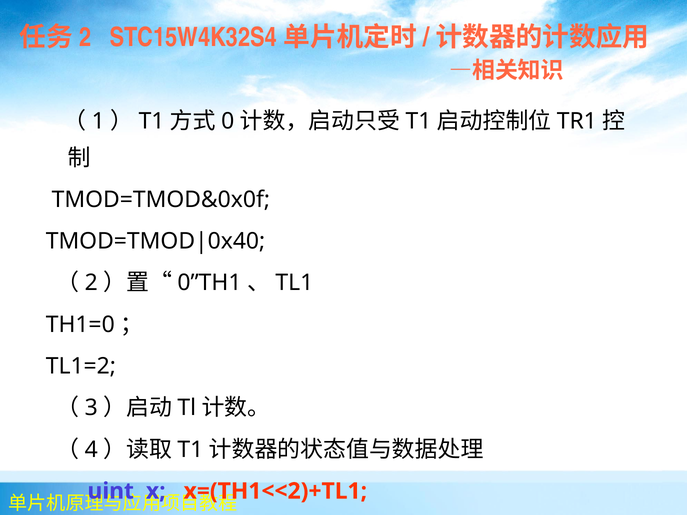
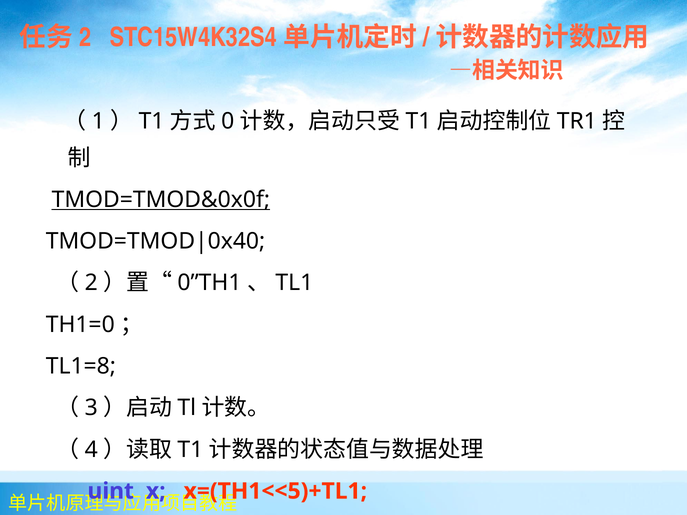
TMOD=TMOD&0x0f underline: none -> present (161, 200)
TL1=2: TL1=2 -> TL1=8 (81, 366)
x=(TH1<<2)+TL1: x=(TH1<<2)+TL1 -> x=(TH1<<5)+TL1 (275, 491)
